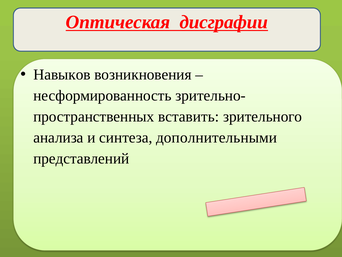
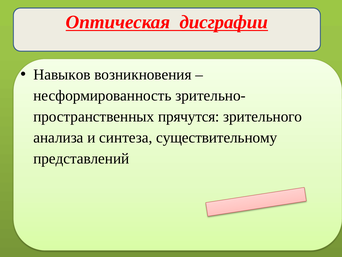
вставить: вставить -> прячутся (189, 116)
дополнительными: дополнительными -> существительному (217, 137)
